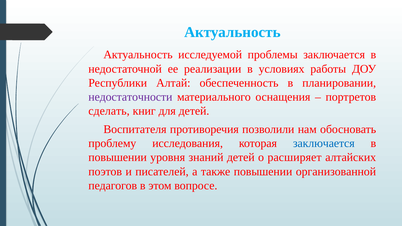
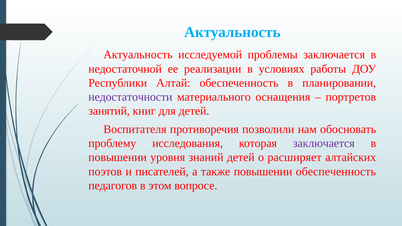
сделать: сделать -> занятий (109, 111)
заключается colour: blue -> purple (324, 143)
повышении организованной: организованной -> обеспеченность (336, 172)
